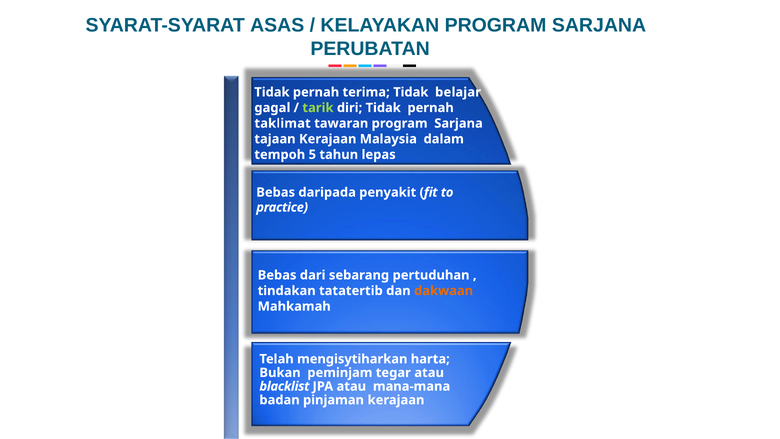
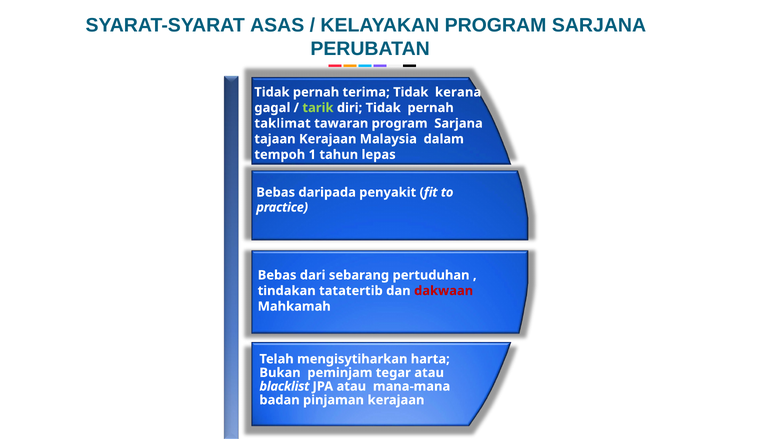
belajar: belajar -> kerana (458, 92)
5: 5 -> 1 (312, 155)
dakwaan colour: orange -> red (444, 291)
